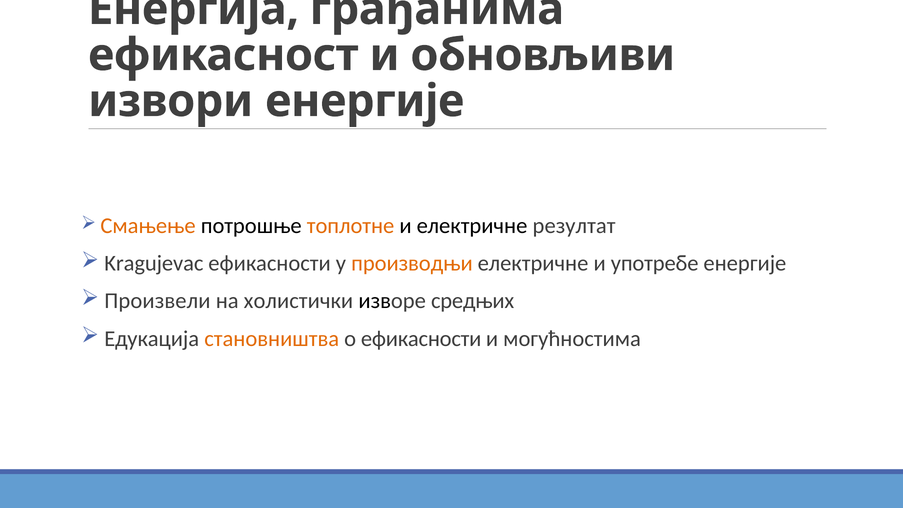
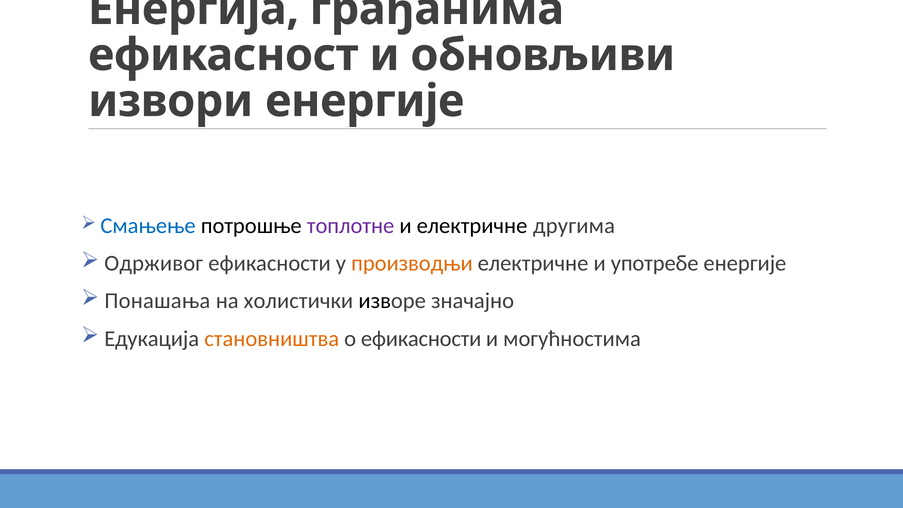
Смањење colour: orange -> blue (148, 226)
топлотне colour: orange -> purple (351, 226)
резултат: резултат -> другима (574, 226)
Kragujevac: Kragujevac -> Одрживог (154, 263)
Произвели: Произвели -> Понашања (157, 301)
средњих: средњих -> значајно (473, 301)
